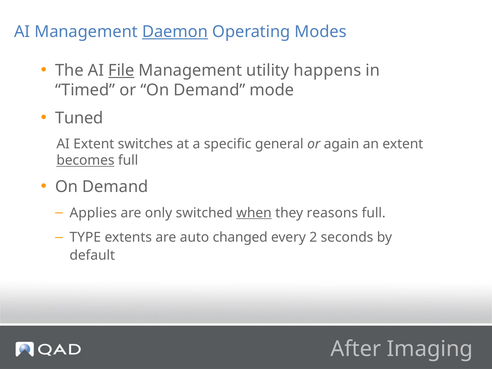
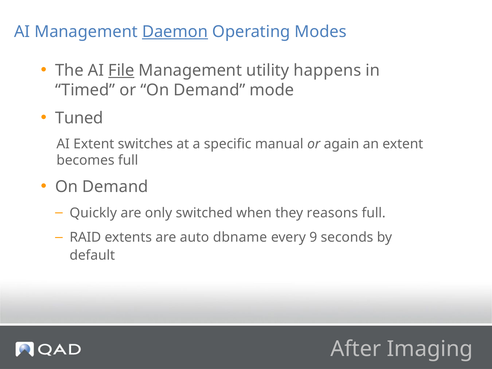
general: general -> manual (279, 144)
becomes underline: present -> none (85, 160)
Applies: Applies -> Quickly (93, 213)
when underline: present -> none (254, 213)
TYPE: TYPE -> RAID (85, 237)
changed: changed -> dbname (240, 237)
2: 2 -> 9 (313, 237)
